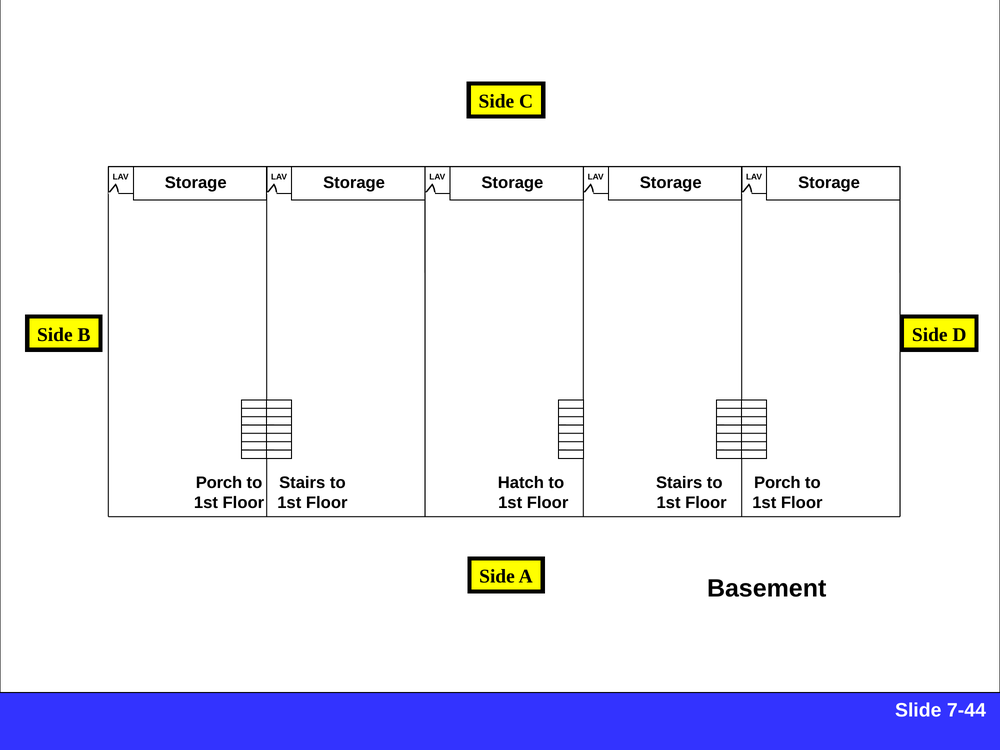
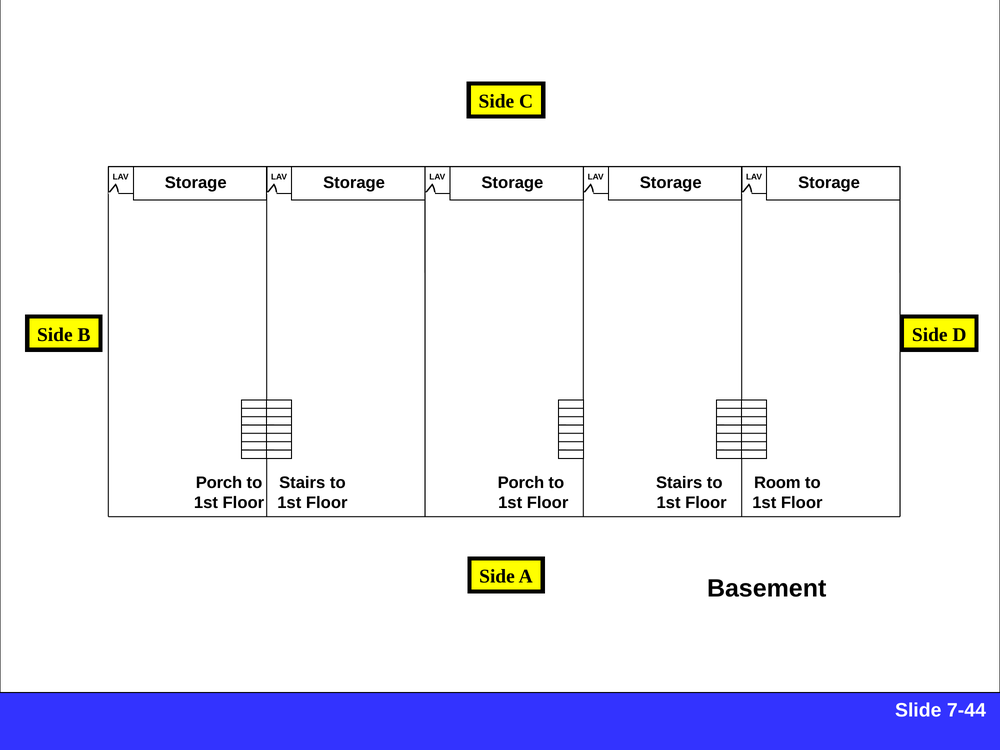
Hatch: Hatch -> Porch (521, 483)
Porch: Porch -> Room (777, 483)
